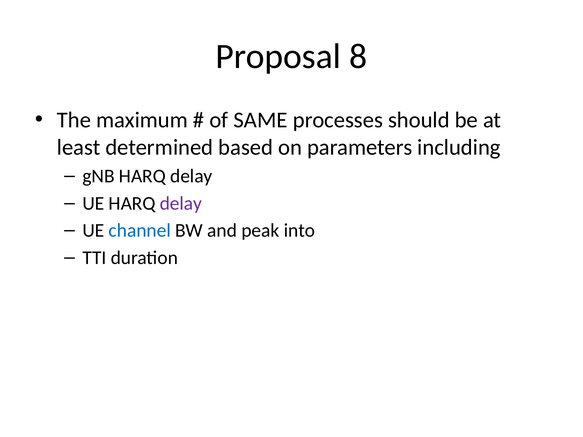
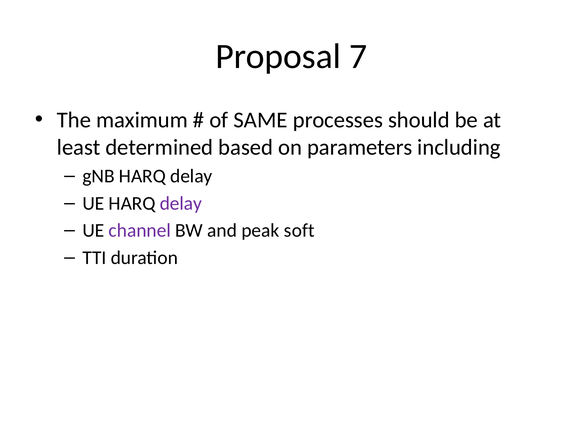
8: 8 -> 7 (358, 56)
channel colour: blue -> purple (140, 231)
into: into -> soft (299, 231)
